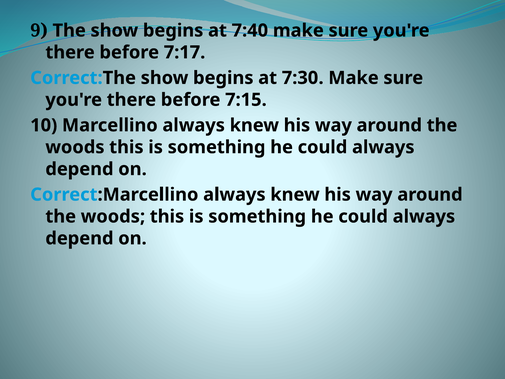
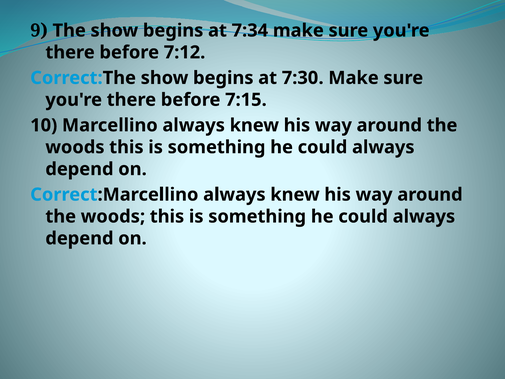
7:40: 7:40 -> 7:34 (250, 30)
7:17: 7:17 -> 7:12 (185, 52)
